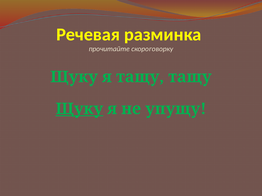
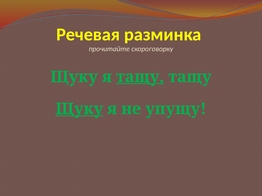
тащу underline: none -> present (140, 77)
